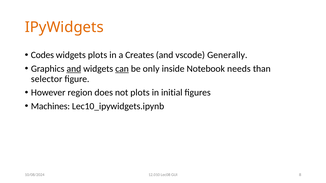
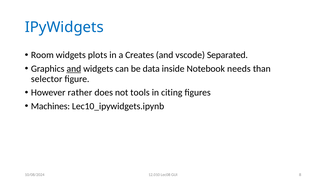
IPyWidgets colour: orange -> blue (64, 27)
Codes: Codes -> Room (42, 55)
Generally: Generally -> Separated (227, 55)
can underline: present -> none (122, 69)
only: only -> data (151, 69)
region: region -> rather (80, 93)
not plots: plots -> tools (140, 93)
initial: initial -> citing (172, 93)
